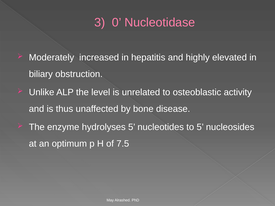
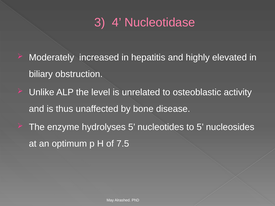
0: 0 -> 4 (117, 23)
